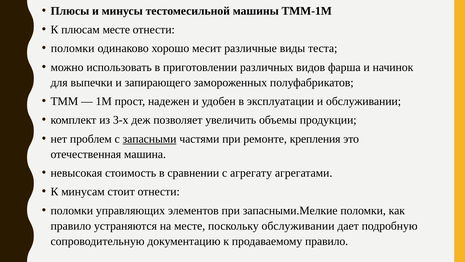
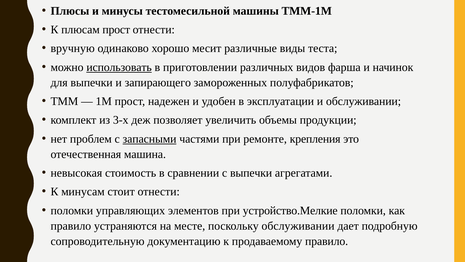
плюсам месте: месте -> прост (116, 30)
поломки: поломки -> вручную (73, 48)
использовать underline: none -> present (119, 67)
с агрегату: агрегату -> выпечки (251, 173)
запасными.Мелкие: запасными.Мелкие -> устройство.Мелкие (290, 210)
